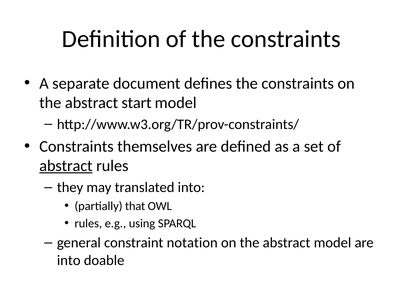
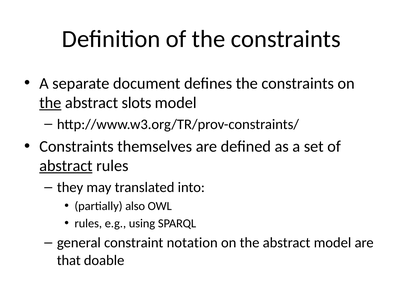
the underline: none -> present (50, 103)
start: start -> slots (137, 103)
that: that -> also (135, 206)
into: into -> that (69, 260)
